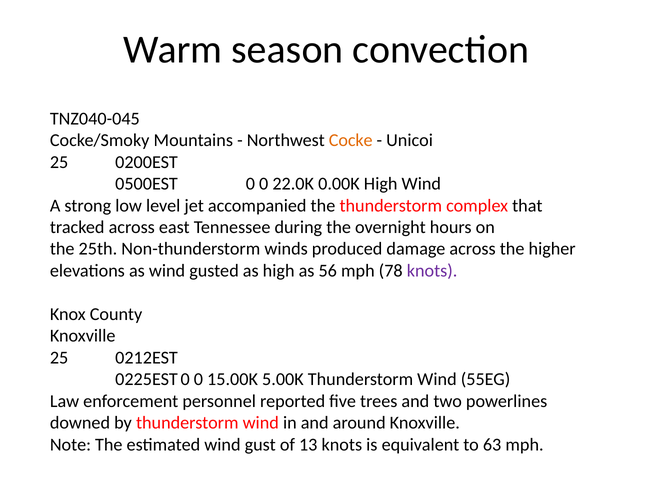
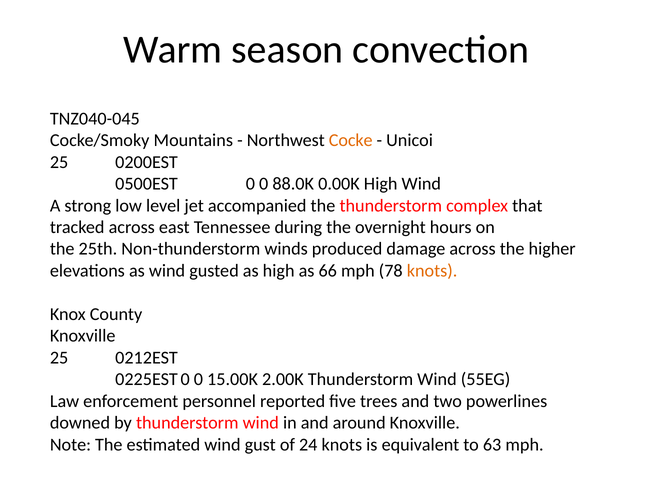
22.0K: 22.0K -> 88.0K (293, 184)
56: 56 -> 66 (328, 271)
knots colour: purple -> orange (432, 271)
5.00K: 5.00K -> 2.00K (283, 380)
13: 13 -> 24 (308, 445)
